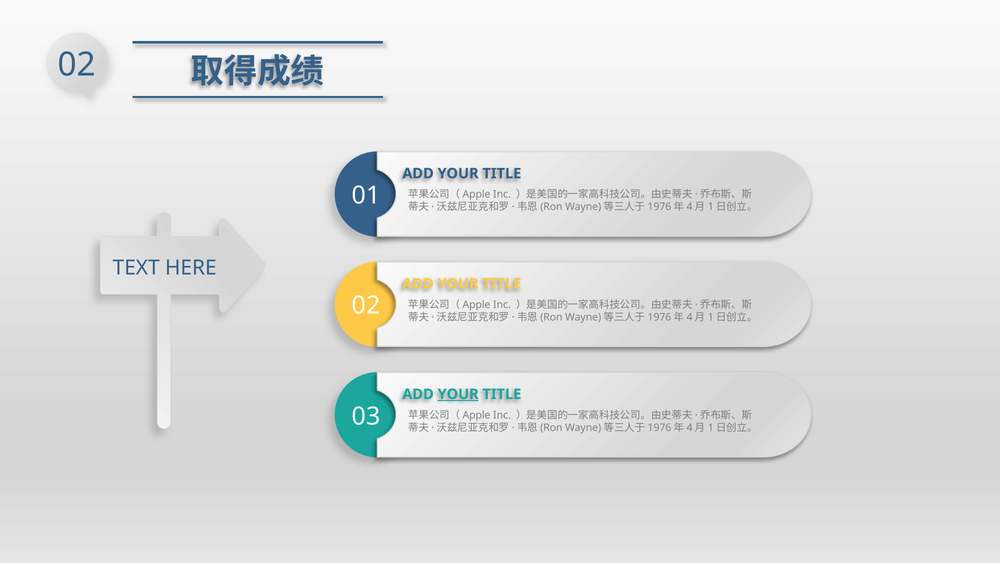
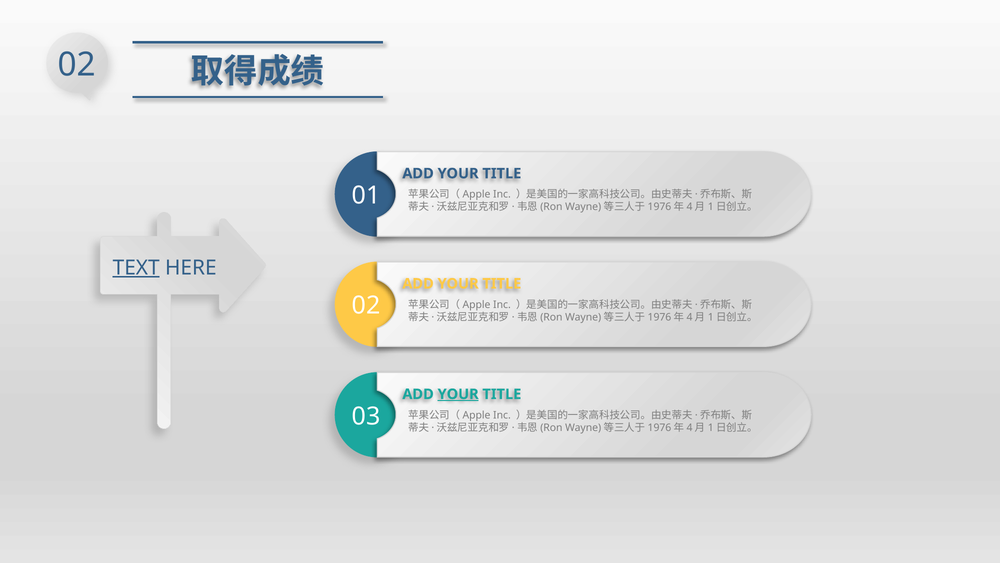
TEXT underline: none -> present (136, 267)
